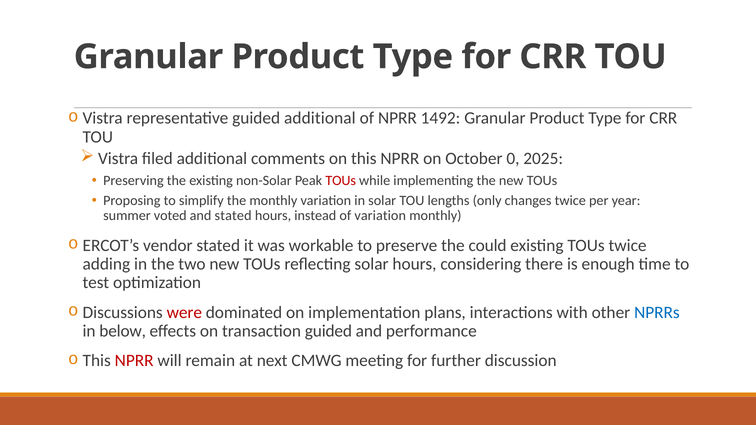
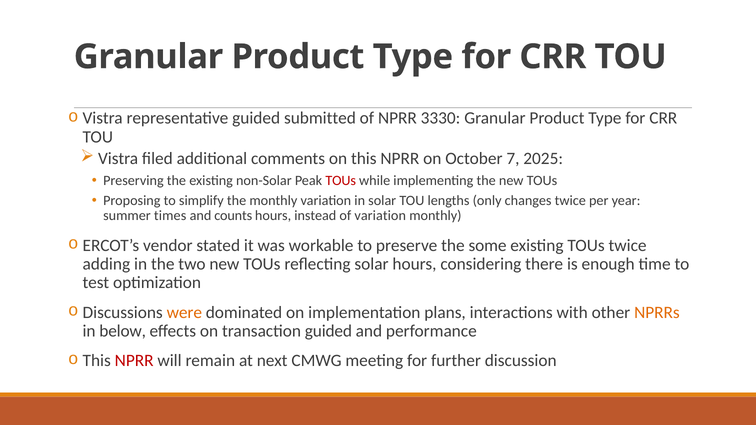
guided additional: additional -> submitted (320, 118)
1492: 1492 -> 3330 (441, 118)
0: 0 -> 7 (513, 159)
voted: voted -> times (170, 216)
and stated: stated -> counts (233, 216)
could: could -> some (488, 245)
were colour: red -> orange (184, 313)
NPRRs colour: blue -> orange (657, 313)
